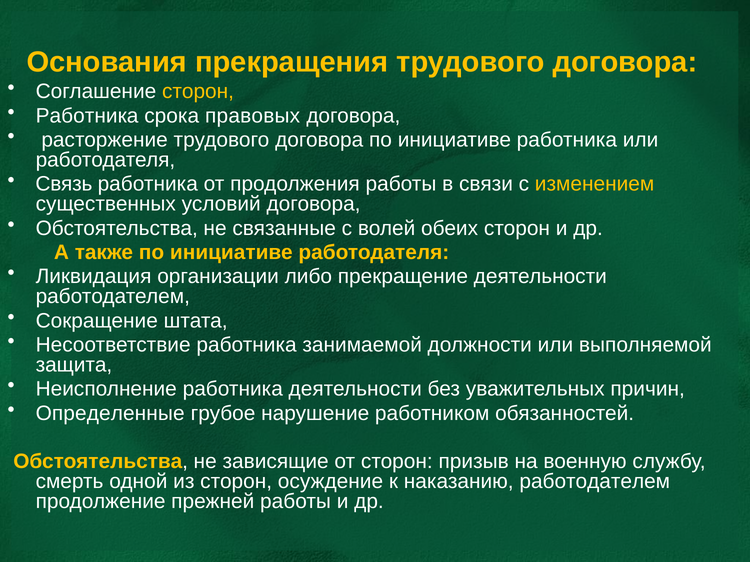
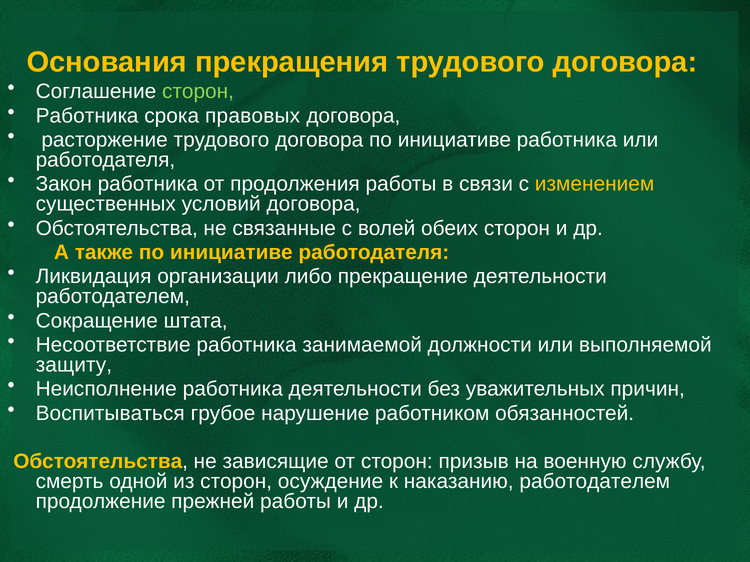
сторон colour: yellow -> light green (198, 92)
Связь: Связь -> Закон (64, 184)
защита: защита -> защиту (74, 365)
Определенные: Определенные -> Воспитываться (110, 414)
